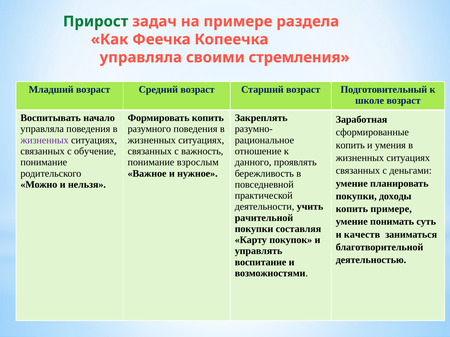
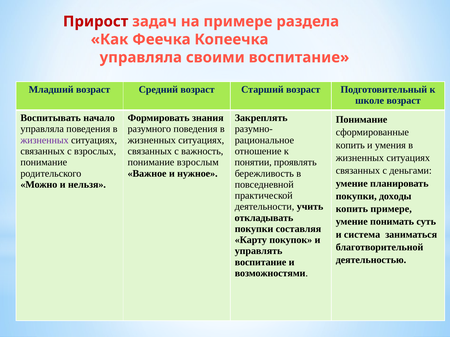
Прирост colour: green -> red (96, 21)
своими стремления: стремления -> воспитание (299, 57)
Формировать копить: копить -> знания (208, 118)
Заработная: Заработная -> Понимание (362, 120)
обучение: обучение -> взрослых (95, 151)
данного: данного -> понятии (253, 163)
рачительной: рачительной -> откладывать (264, 218)
качеств: качеств -> система (362, 235)
